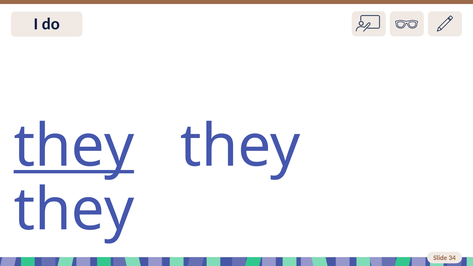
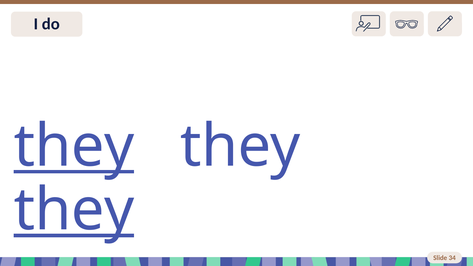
they underline: none -> present (74, 210)
